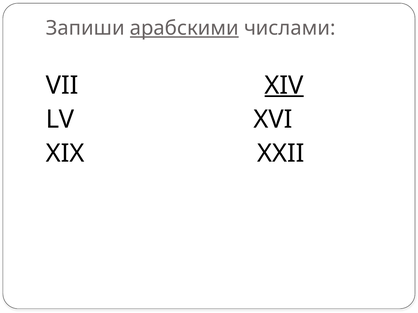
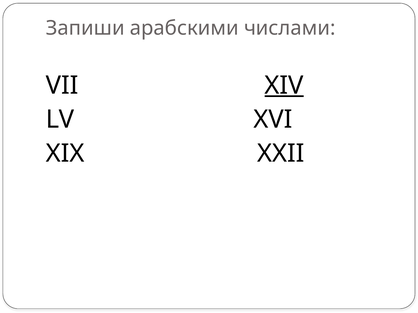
арабскими underline: present -> none (184, 28)
